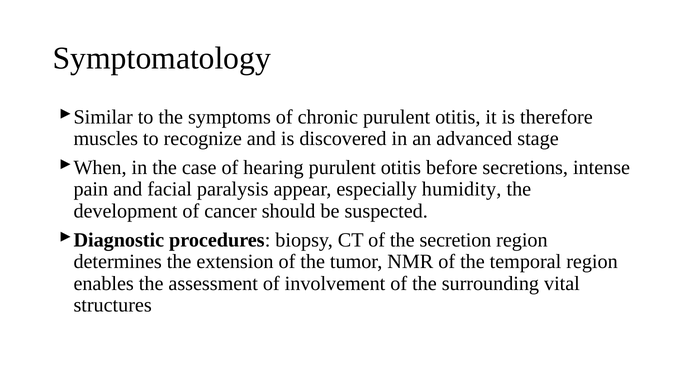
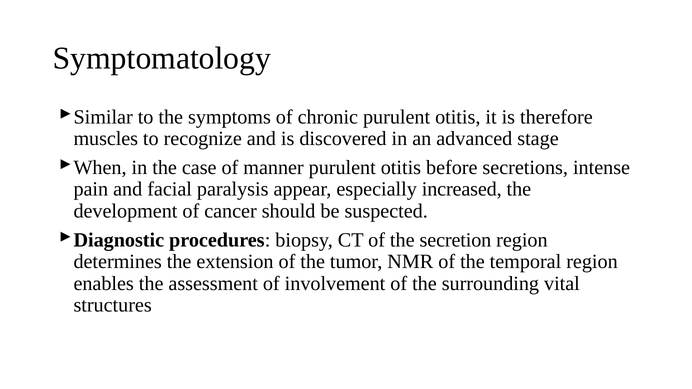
hearing: hearing -> manner (274, 168)
humidity: humidity -> increased (462, 189)
